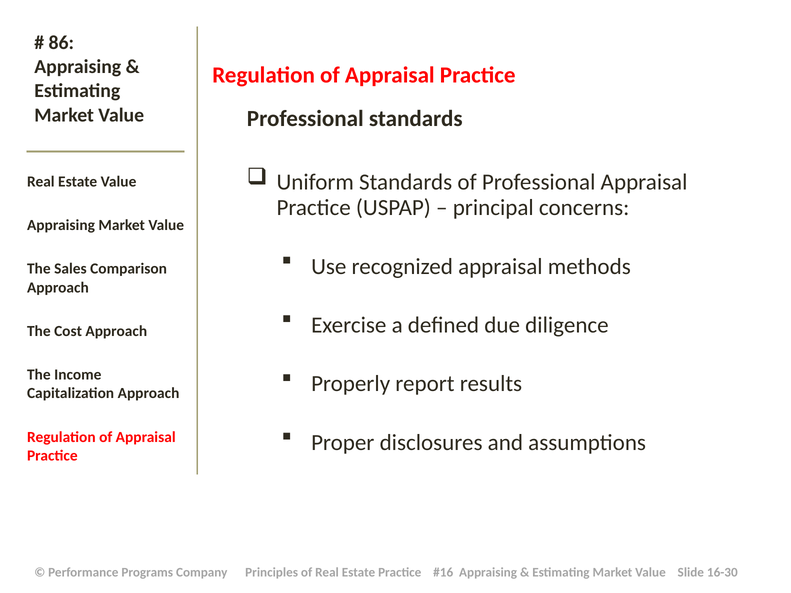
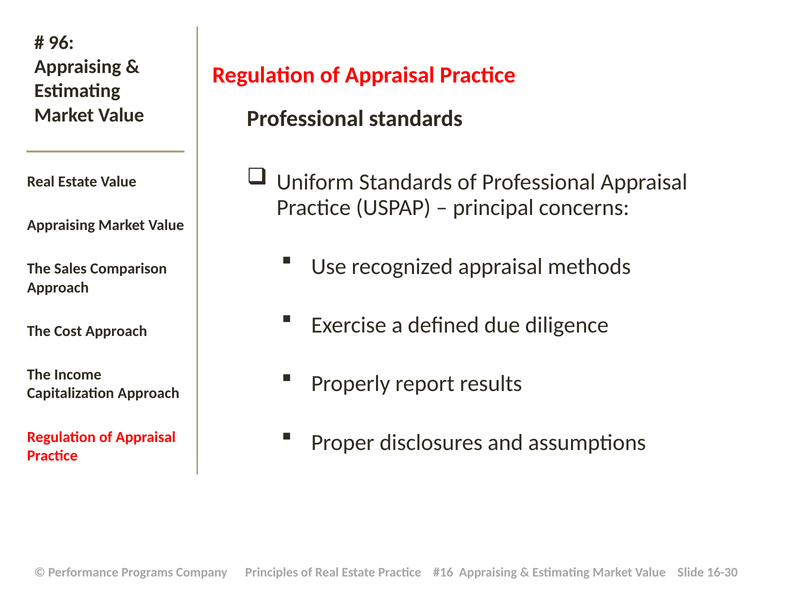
86: 86 -> 96 (61, 43)
